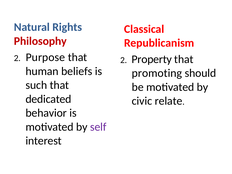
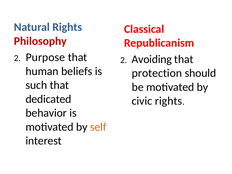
Property: Property -> Avoiding (152, 59)
promoting: promoting -> protection (157, 73)
civic relate: relate -> rights (168, 101)
self colour: purple -> orange (98, 127)
